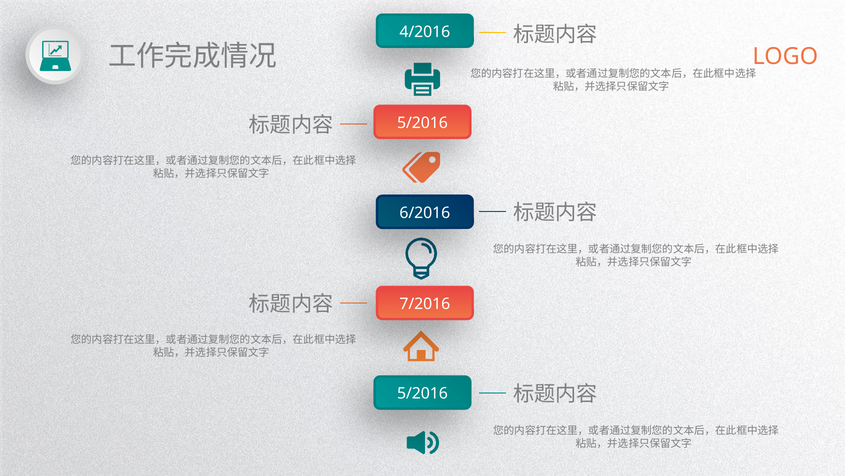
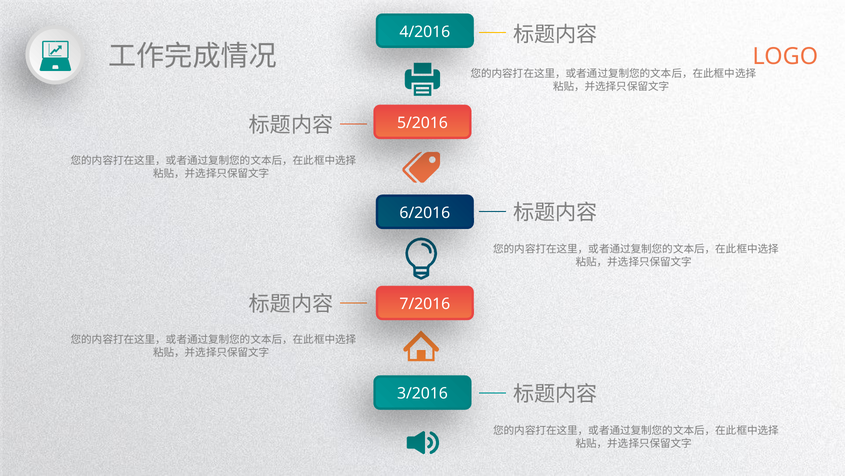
5/2016: 5/2016 -> 3/2016 (422, 393)
